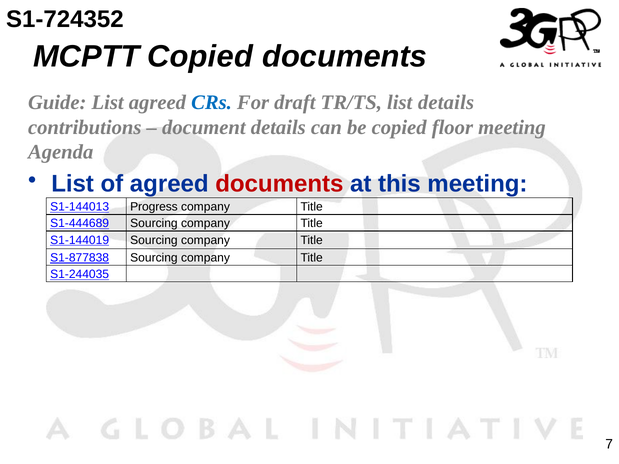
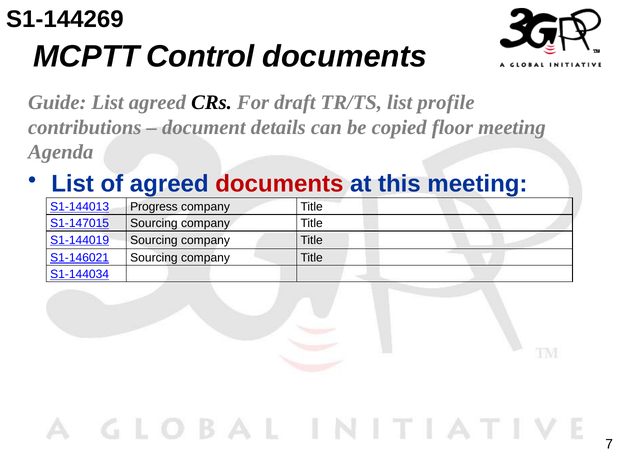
S1-724352: S1-724352 -> S1-144269 (65, 19)
MCPTT Copied: Copied -> Control (200, 57)
CRs colour: blue -> black (212, 103)
list details: details -> profile (446, 103)
S1-444689: S1-444689 -> S1-147015 (80, 224)
S1-877838: S1-877838 -> S1-146021 (80, 258)
S1-244035: S1-244035 -> S1-144034 (80, 274)
